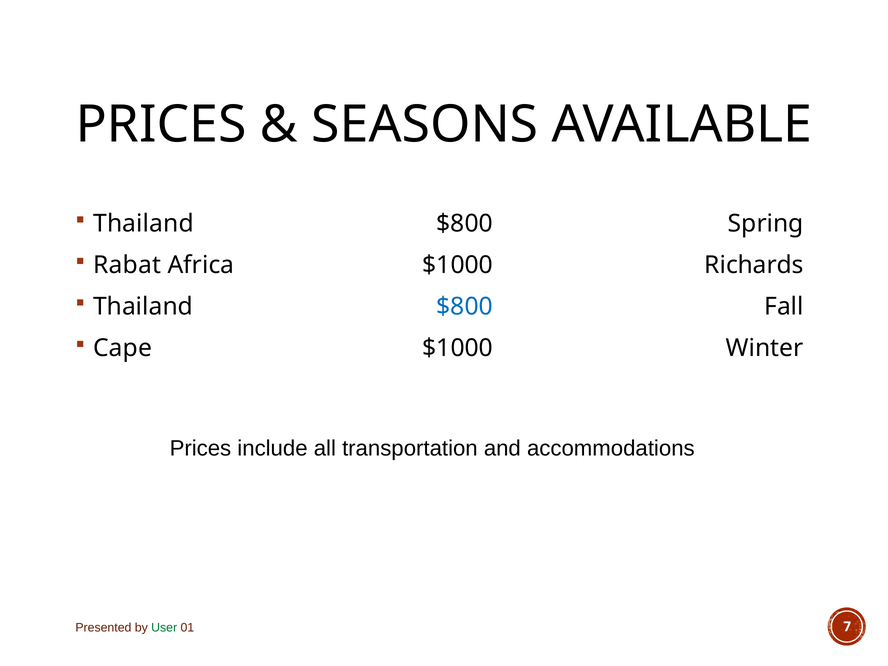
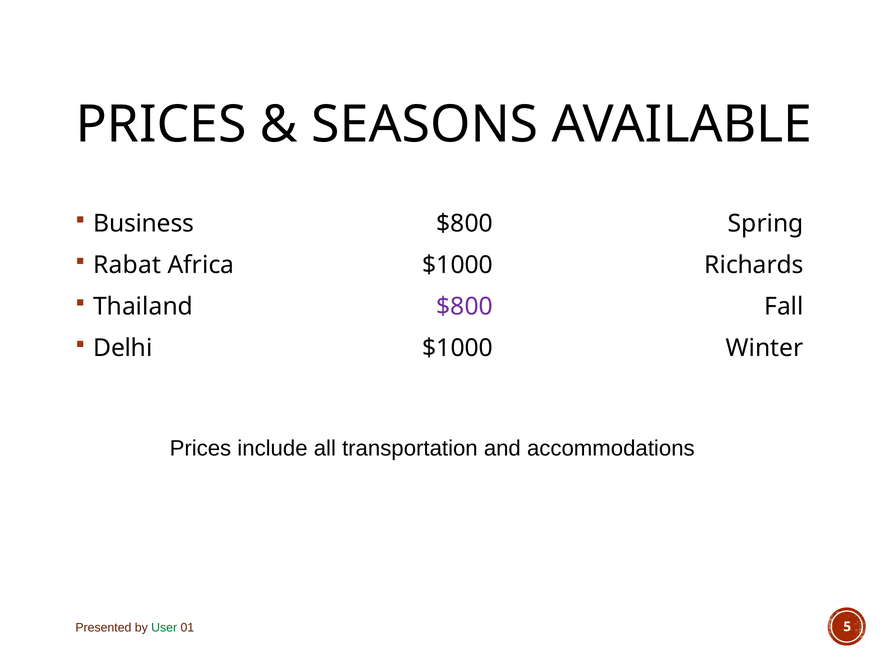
Thailand: Thailand -> Business (144, 224)
$800 colour: blue -> purple (465, 307)
Cape: Cape -> Delhi (123, 348)
7: 7 -> 5 (847, 627)
